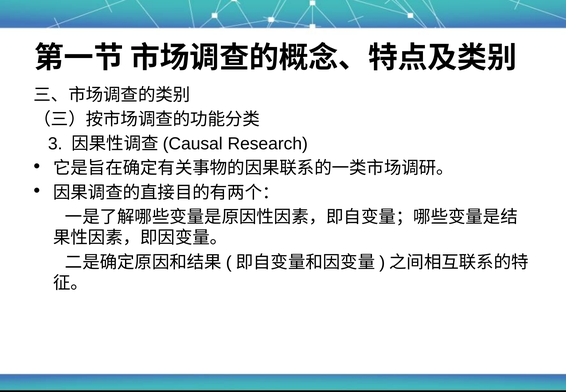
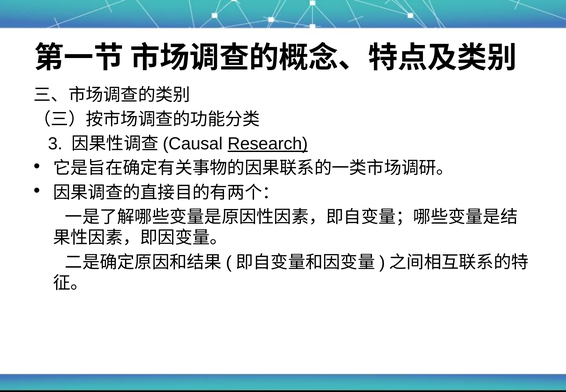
Research underline: none -> present (268, 144)
